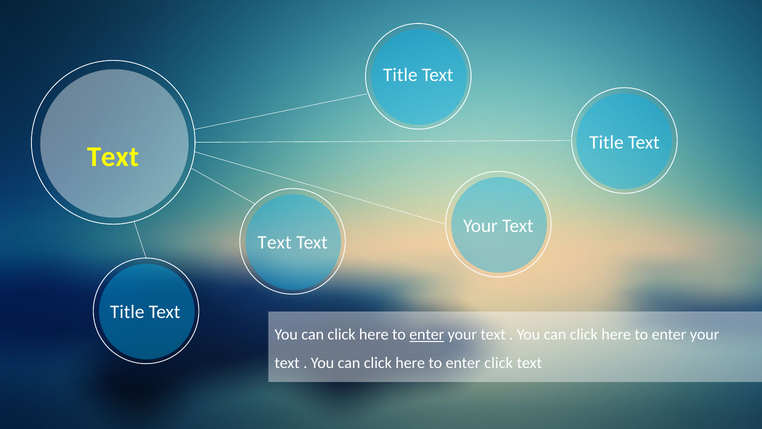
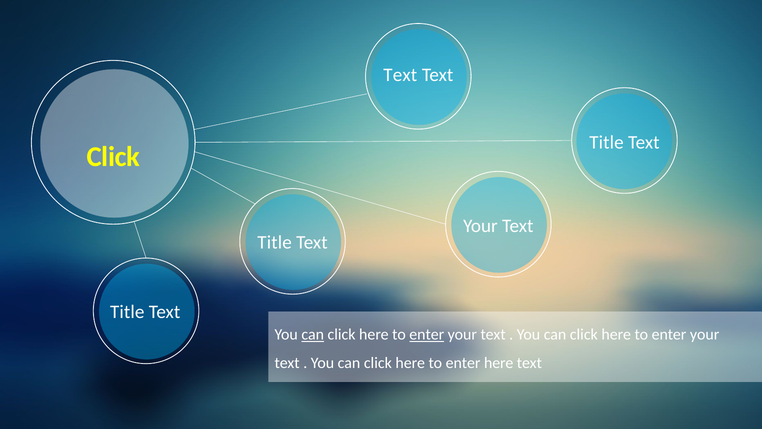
Title: Title -> Text (400, 75)
Text: Text -> Click (113, 156)
Text: Text -> Title (275, 242)
can underline: none -> present (313, 334)
enter click: click -> here (499, 363)
